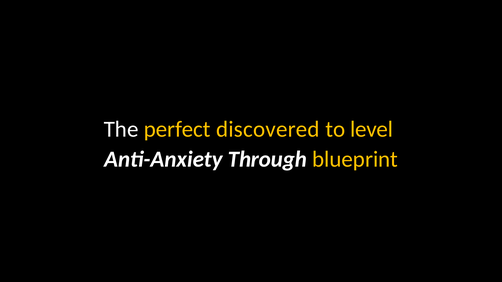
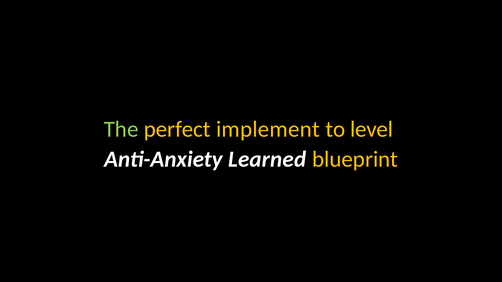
The colour: white -> light green (121, 129)
discovered: discovered -> implement (268, 129)
Through: Through -> Learned (267, 159)
